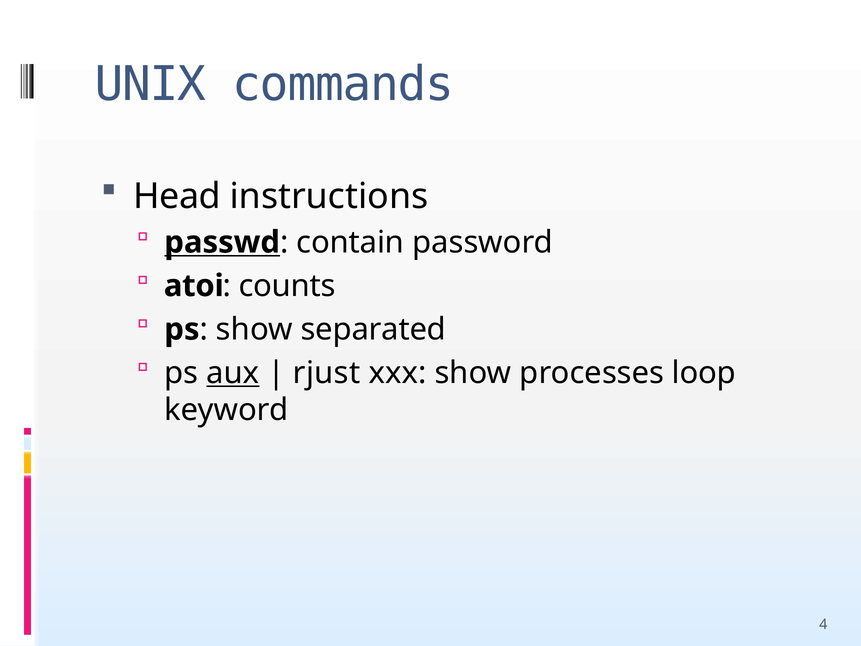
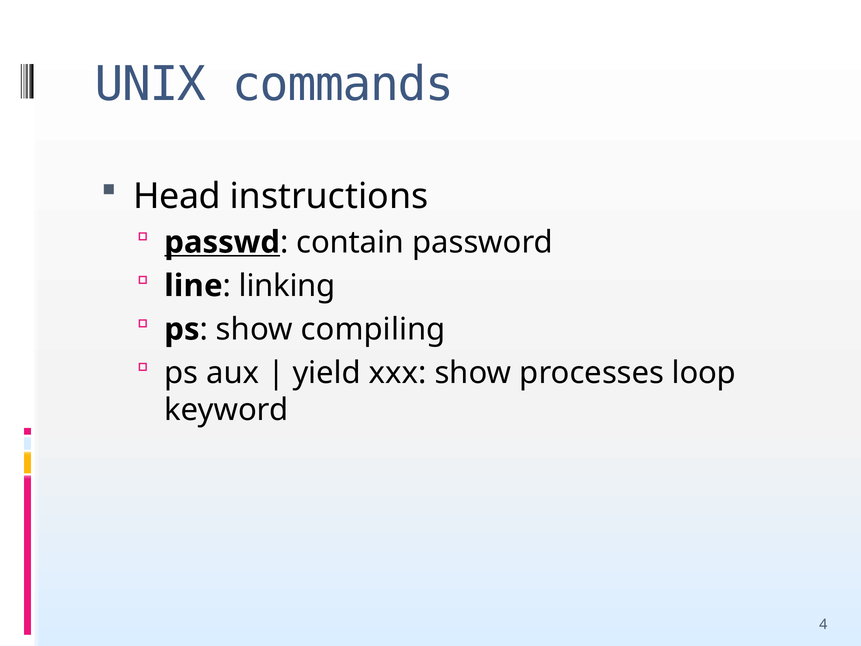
atoi: atoi -> line (193, 286)
counts: counts -> linking (287, 286)
separated: separated -> compiling (373, 329)
aux underline: present -> none (233, 373)
rjust: rjust -> yield (327, 373)
